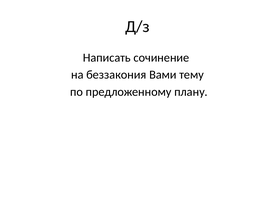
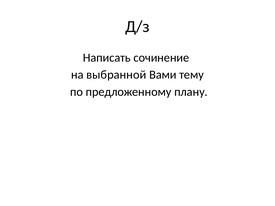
беззакония: беззакония -> выбранной (116, 75)
